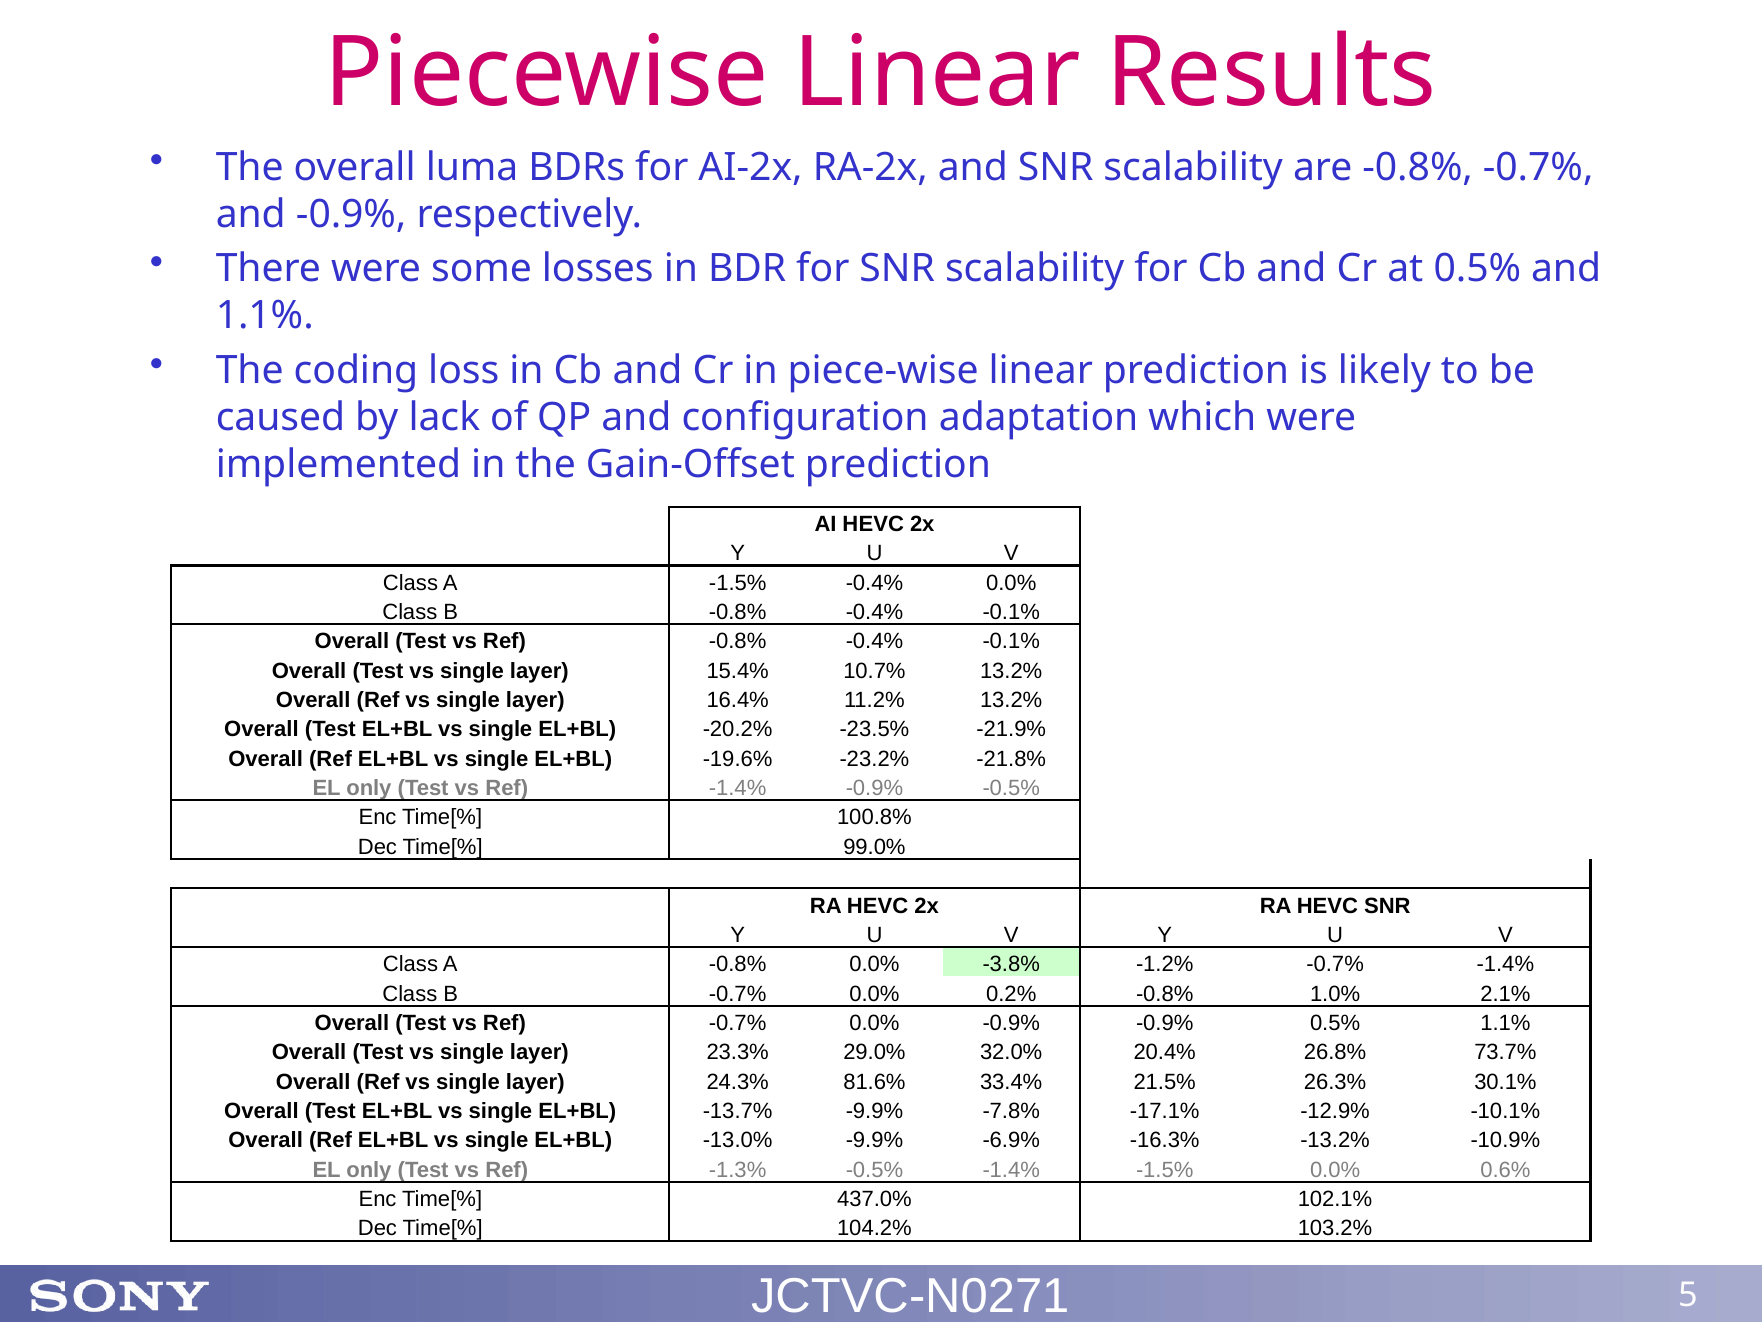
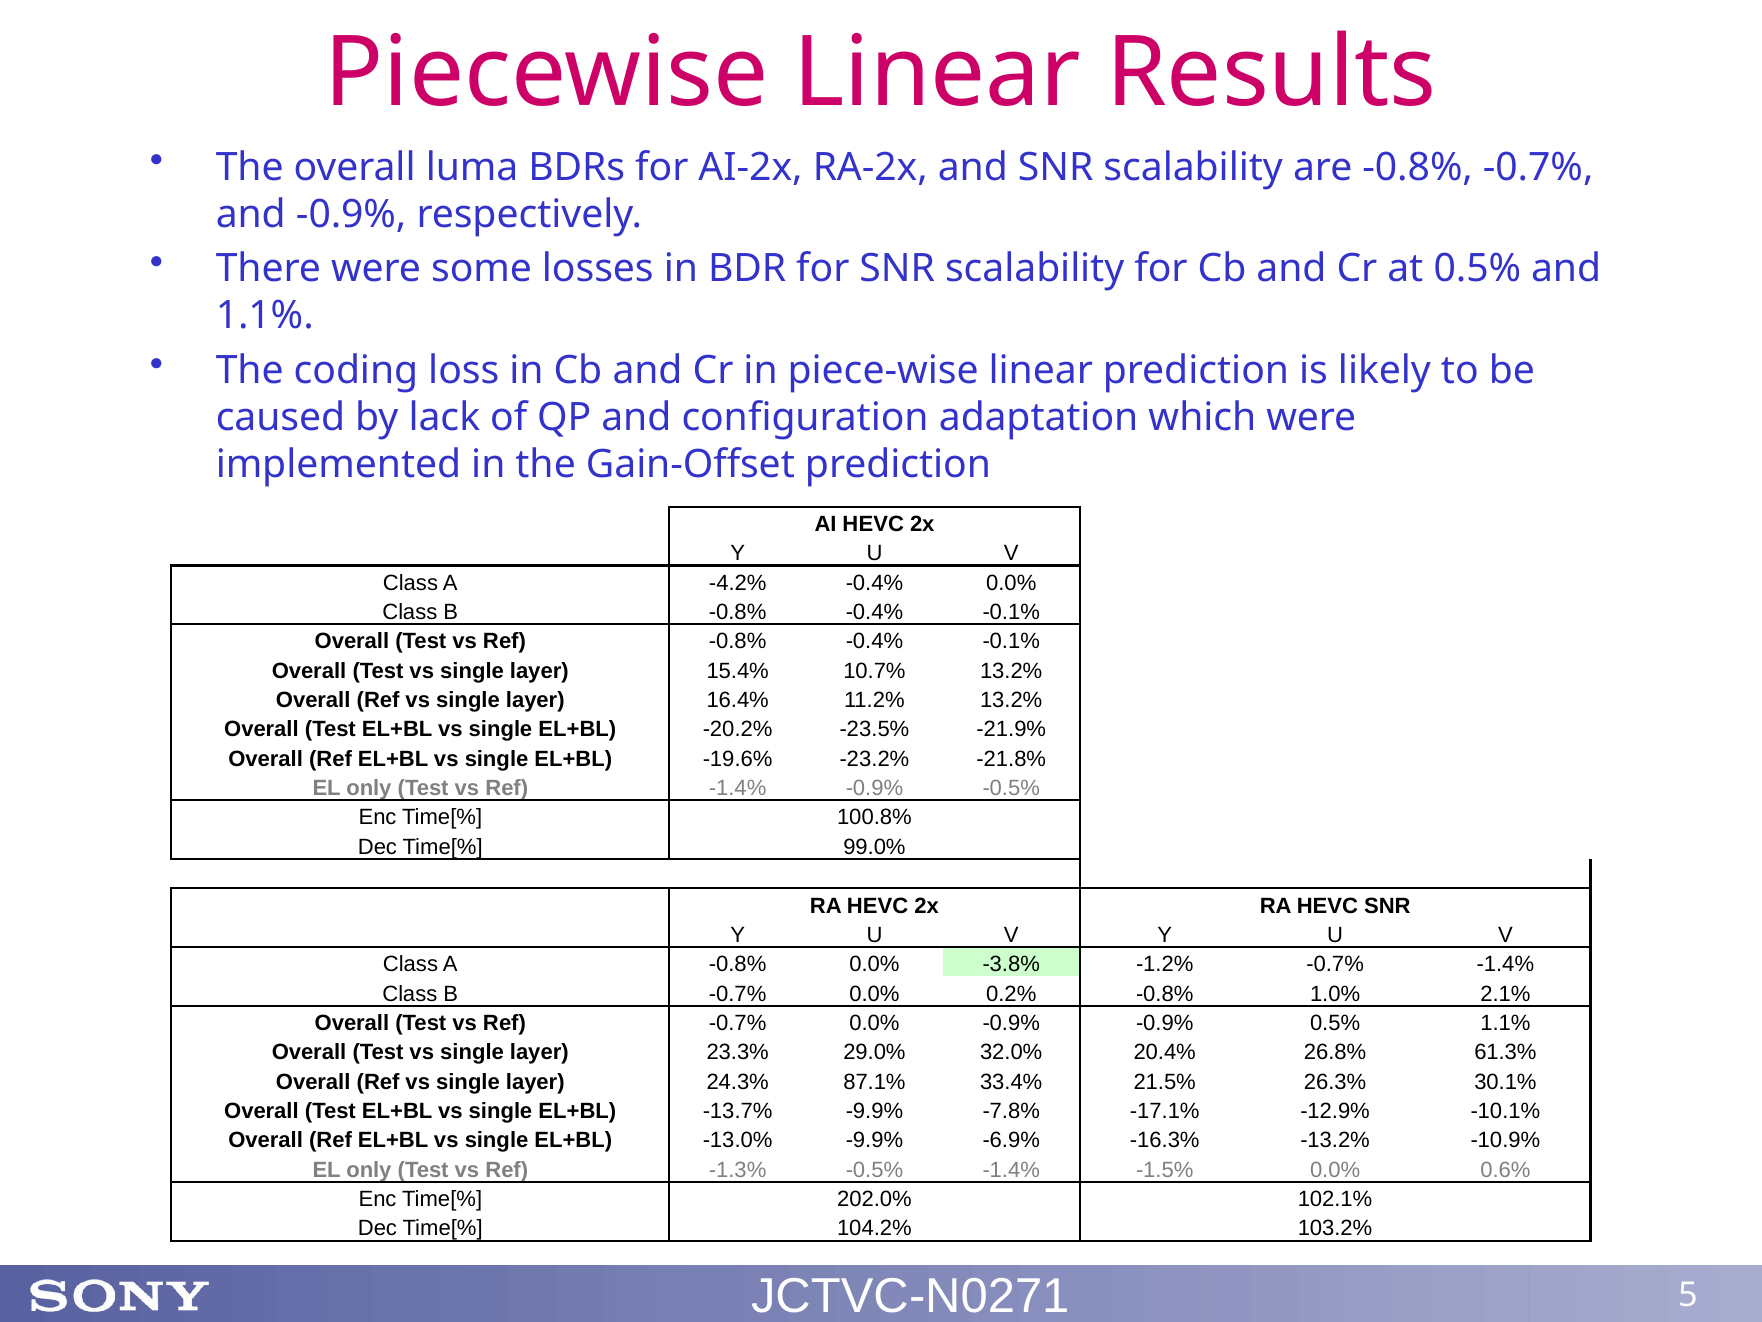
A -1.5%: -1.5% -> -4.2% (738, 583)
73.7%: 73.7% -> 61.3% (1505, 1052)
81.6%: 81.6% -> 87.1% (874, 1081)
437.0%: 437.0% -> 202.0% (874, 1199)
